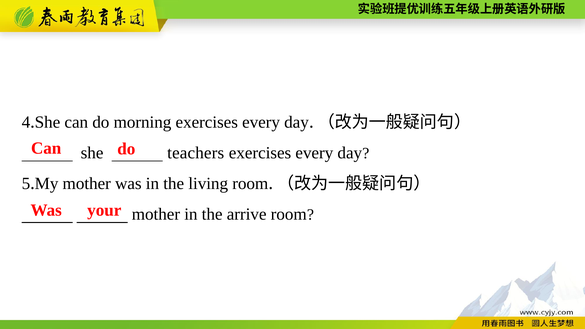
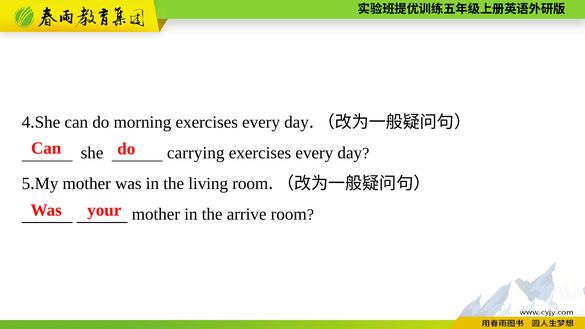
teachers: teachers -> carrying (196, 153)
